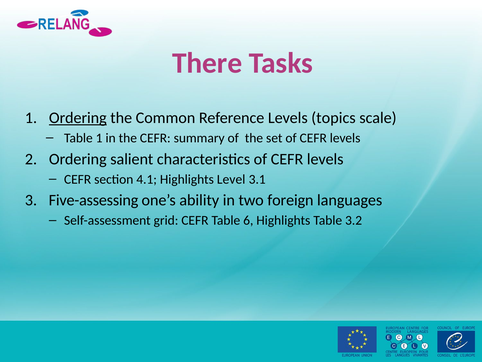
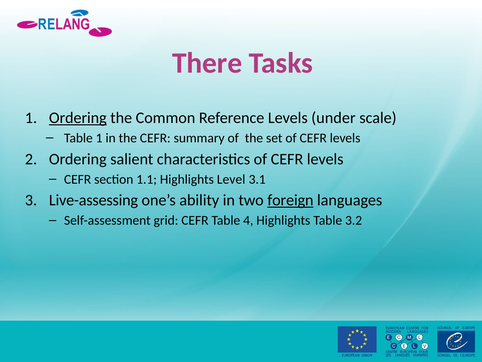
topics: topics -> under (333, 118)
4.1: 4.1 -> 1.1 (147, 179)
Five-assessing: Five-assessing -> Live-assessing (94, 200)
foreign underline: none -> present (290, 200)
6: 6 -> 4 (248, 220)
